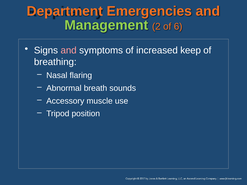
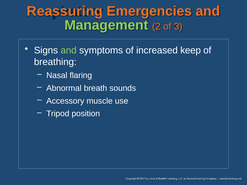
Department: Department -> Reassuring (65, 11)
6: 6 -> 3 (178, 27)
and colour: pink -> light green (69, 50)
